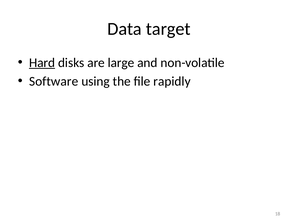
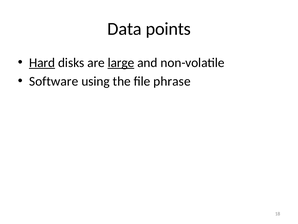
target: target -> points (168, 29)
large underline: none -> present (121, 63)
rapidly: rapidly -> phrase (172, 81)
